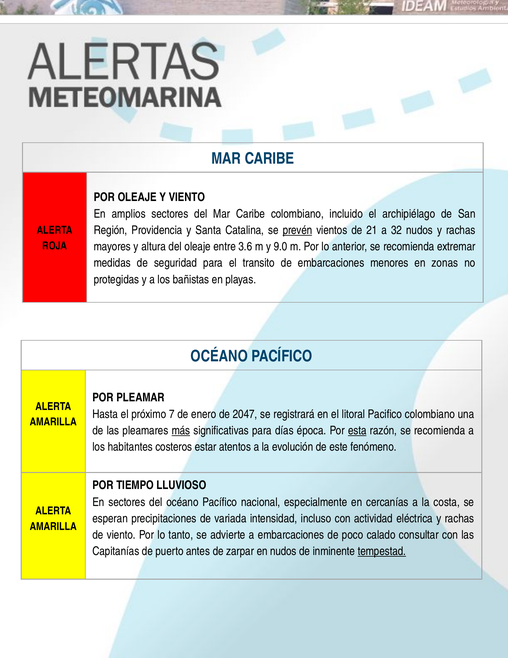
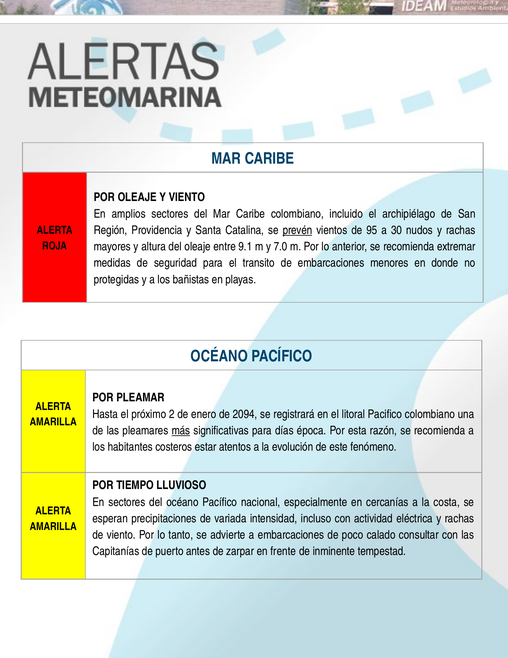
21: 21 -> 95 (372, 230)
32: 32 -> 30 (397, 230)
3.6: 3.6 -> 9.1 (245, 247)
9.0: 9.0 -> 7.0 (281, 247)
zonas: zonas -> donde (445, 263)
7: 7 -> 2 (172, 414)
2047: 2047 -> 2094 (245, 414)
esta underline: present -> none (357, 430)
en nudos: nudos -> frente (283, 551)
tempestad underline: present -> none (382, 551)
